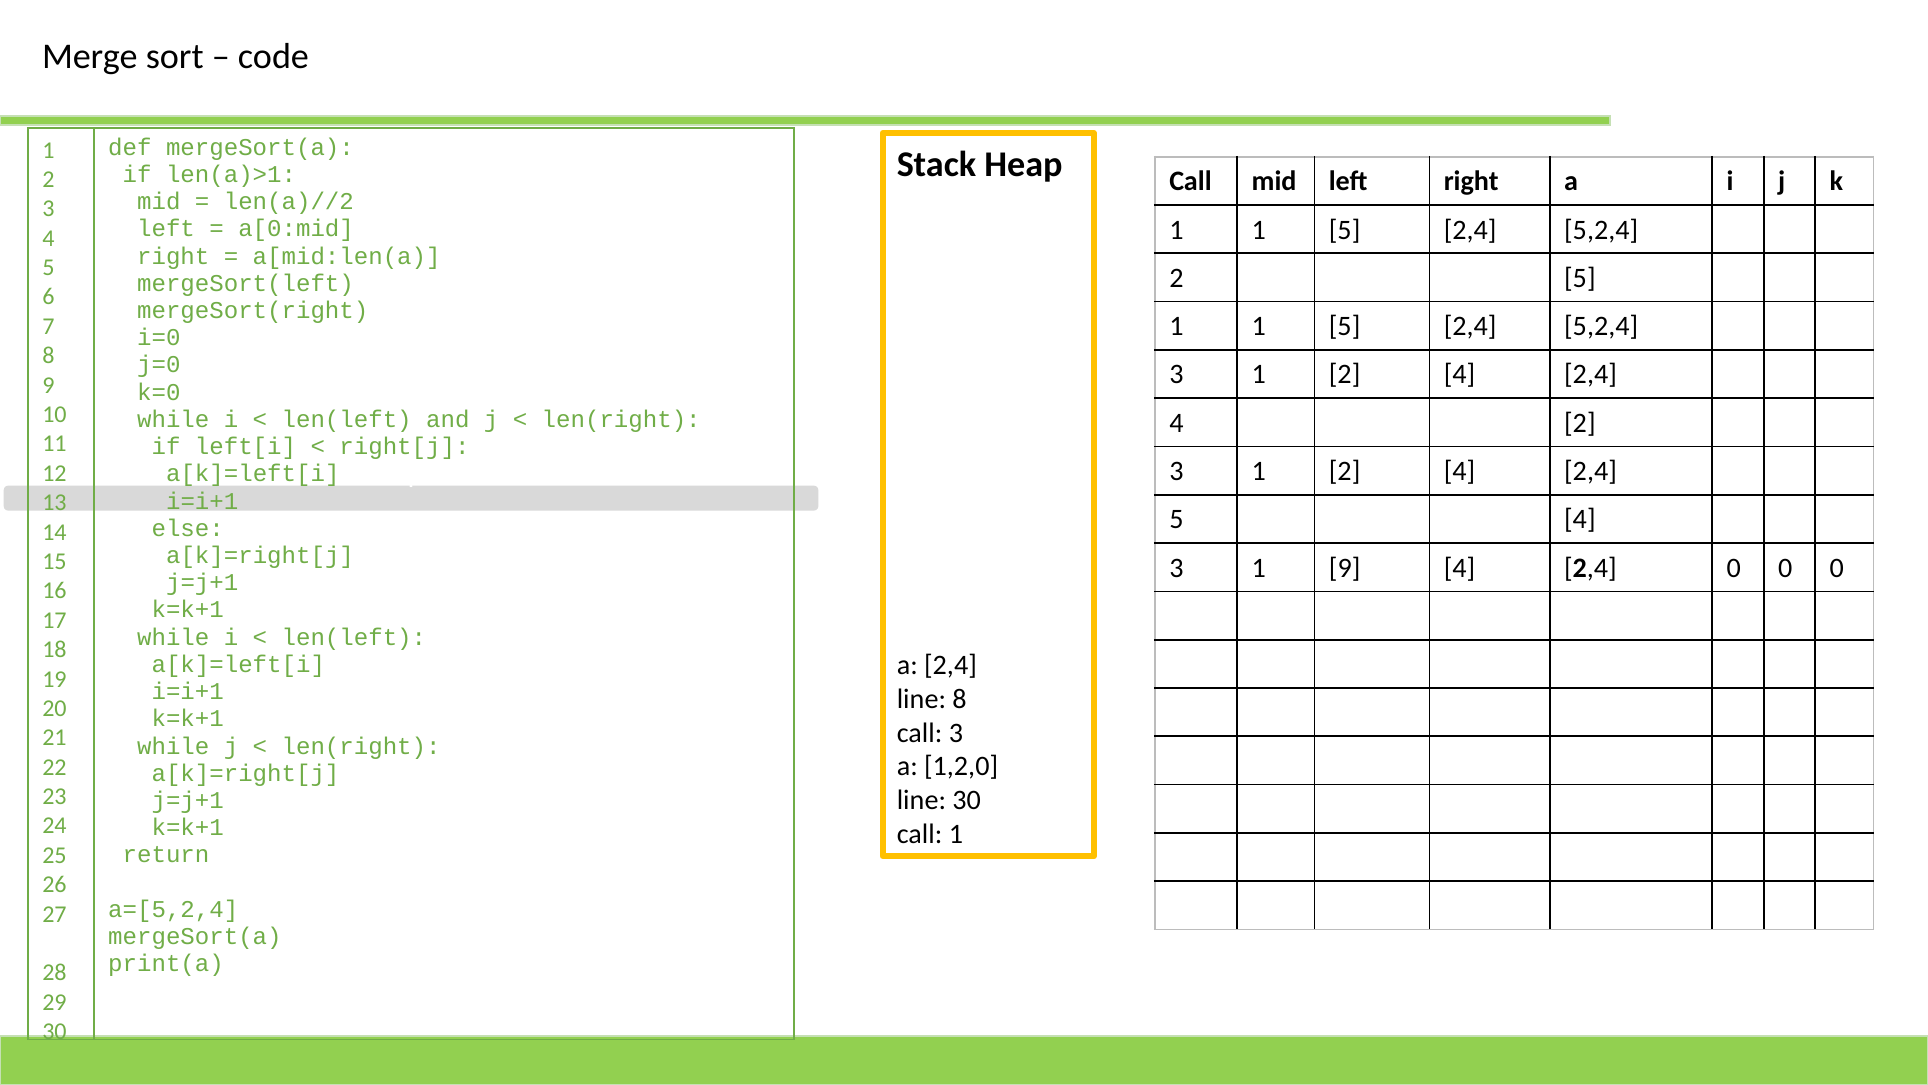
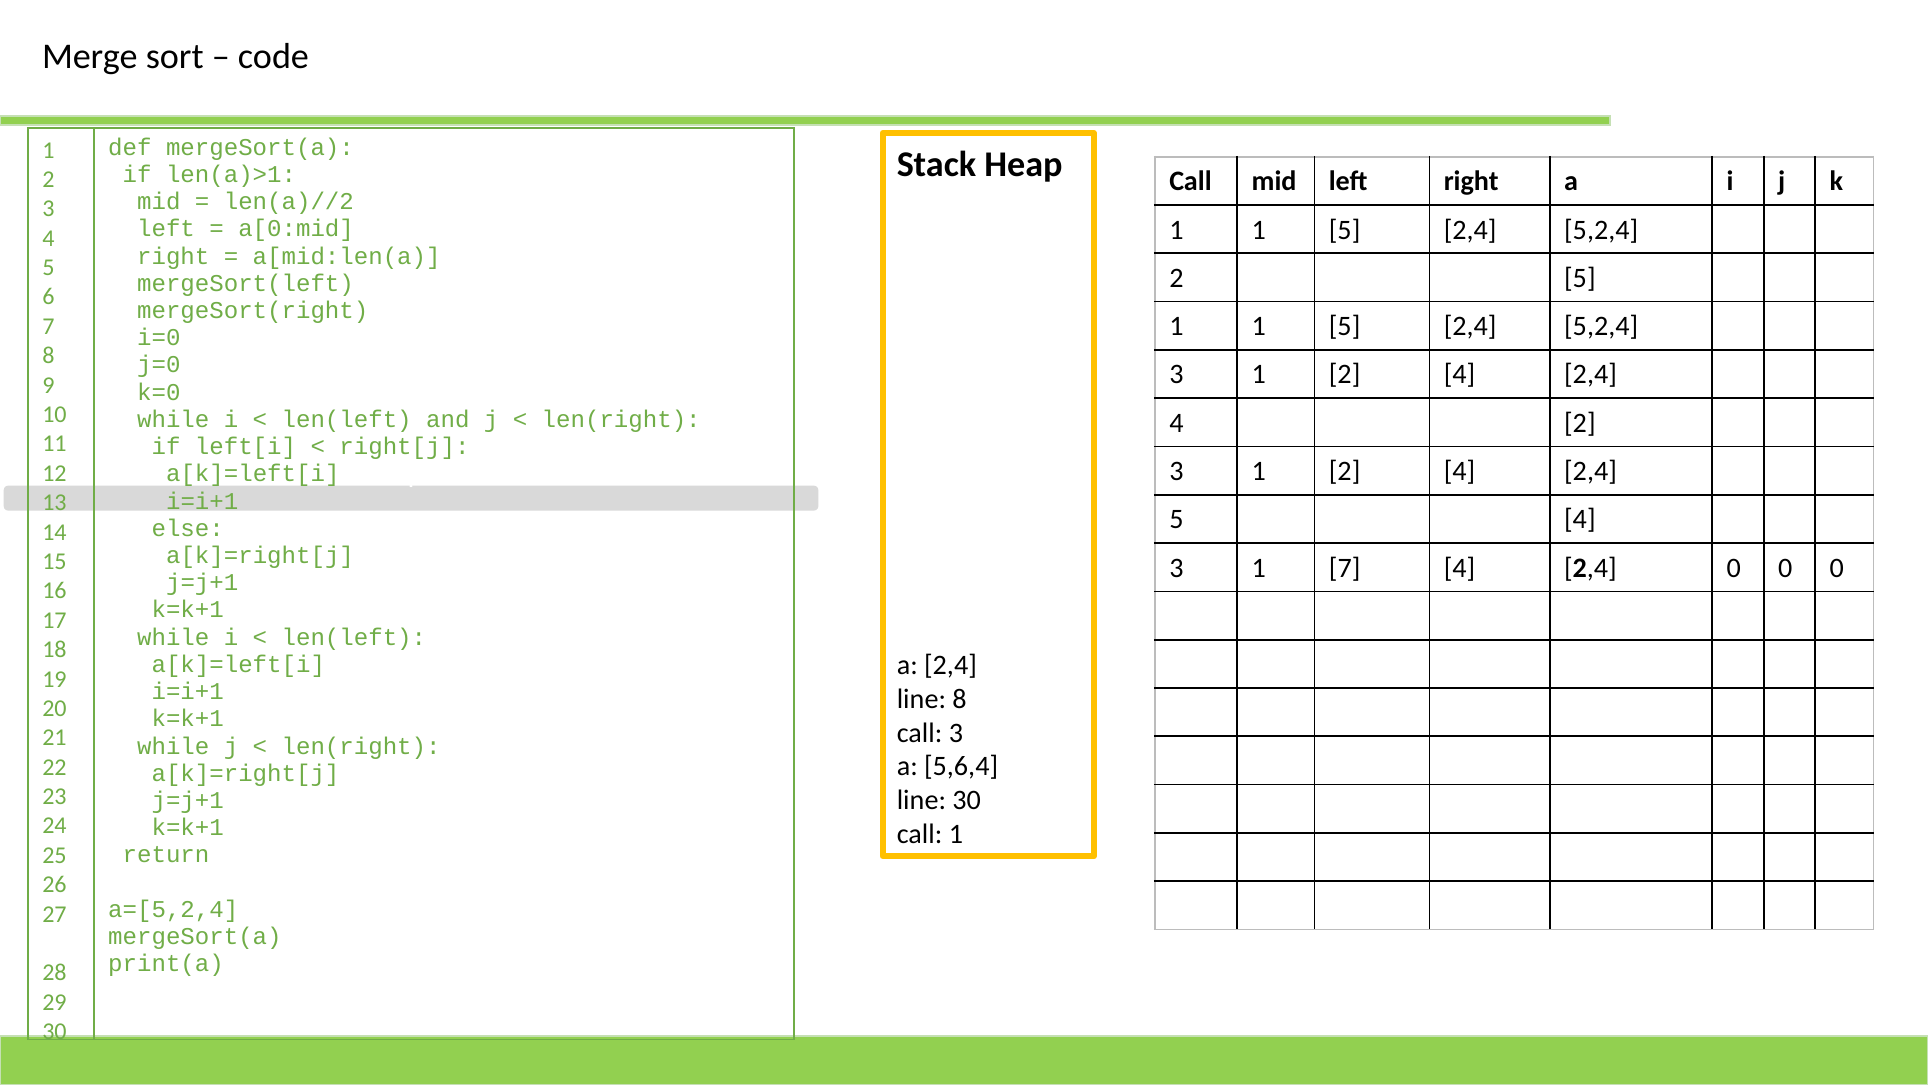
1 9: 9 -> 7 (1345, 568)
1,2,0: 1,2,0 -> 5,6,4 (961, 766)
